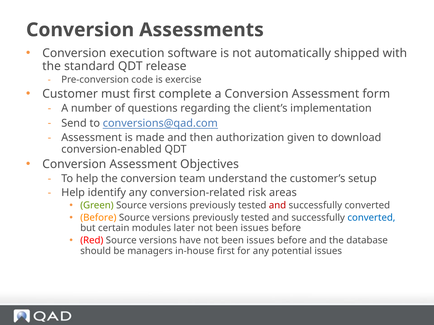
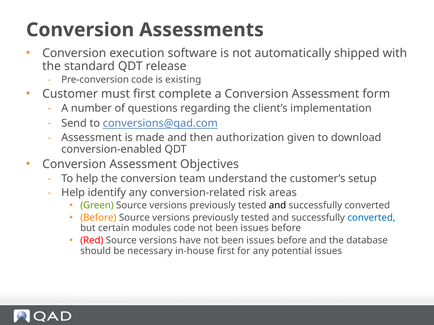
exercise: exercise -> existing (183, 80)
and colour: red -> black (277, 206)
modules later: later -> code (184, 228)
managers: managers -> necessary (150, 251)
